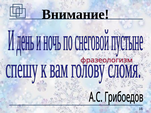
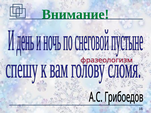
Внимание colour: black -> green (75, 14)
